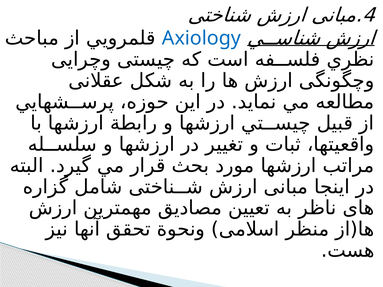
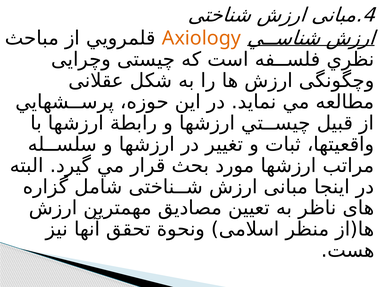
Axiology colour: blue -> orange (201, 38)
